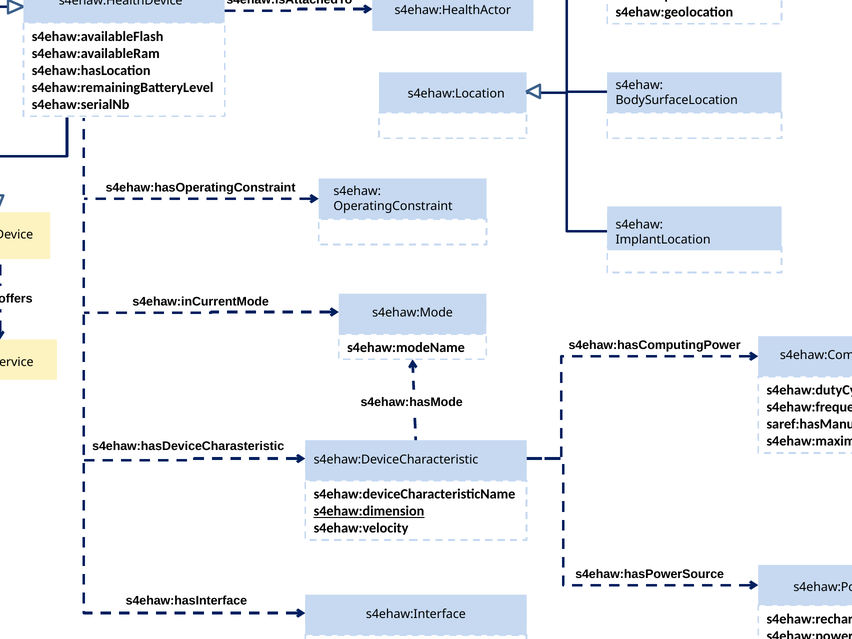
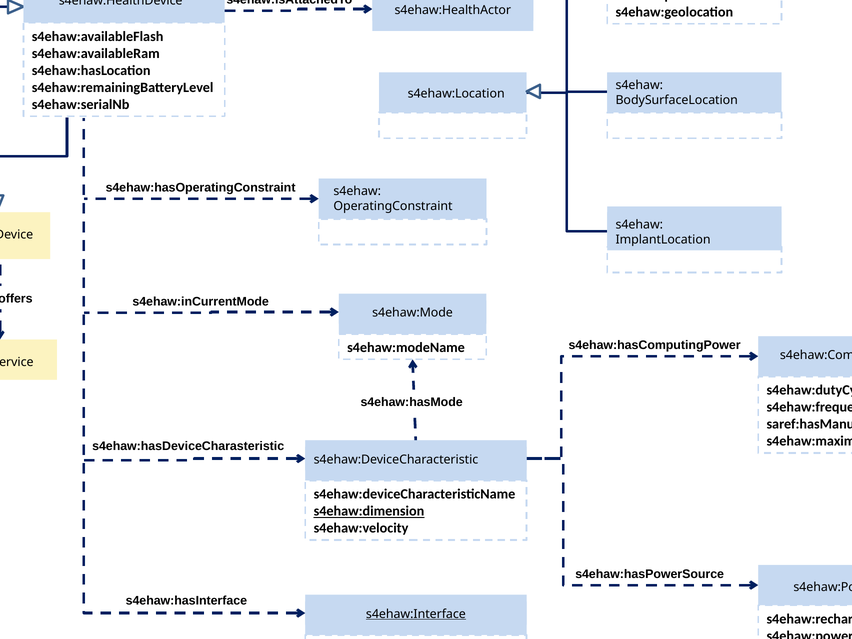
s4ehaw:Interface underline: none -> present (416, 614)
